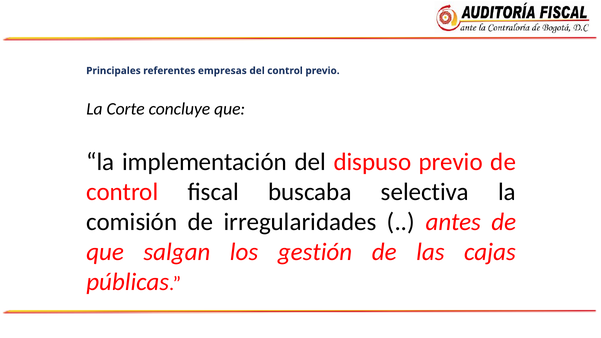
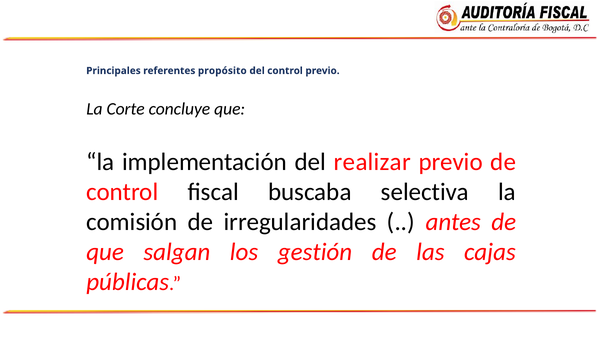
empresas: empresas -> propósito (222, 71)
dispuso: dispuso -> realizar (372, 162)
